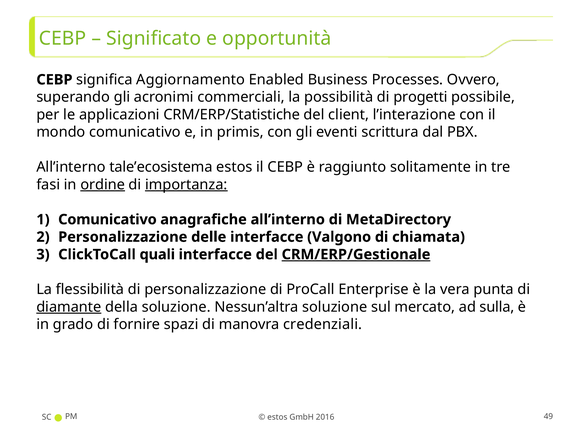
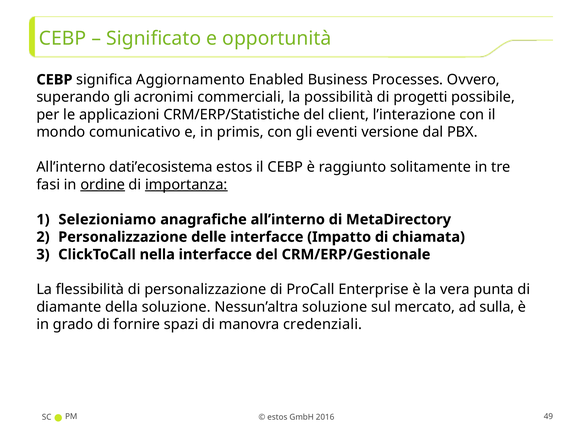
scrittura: scrittura -> versione (390, 132)
tale’ecosistema: tale’ecosistema -> dati’ecosistema (161, 167)
Comunicativo: Comunicativo -> Selezioniamo (107, 219)
Valgono: Valgono -> Impatto (339, 237)
quali: quali -> nella (157, 254)
CRM/ERP/Gestionale underline: present -> none (356, 254)
diamante underline: present -> none (69, 307)
